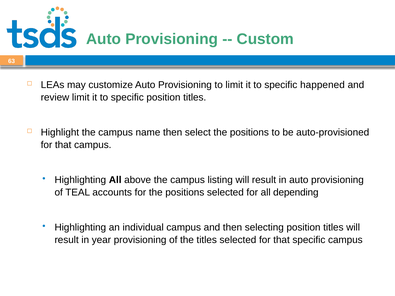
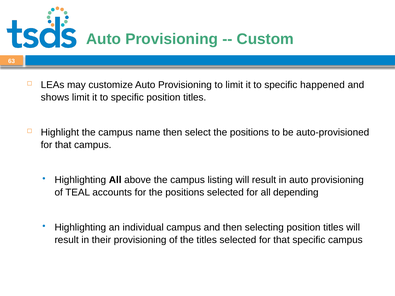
review: review -> shows (55, 98)
year: year -> their (101, 240)
